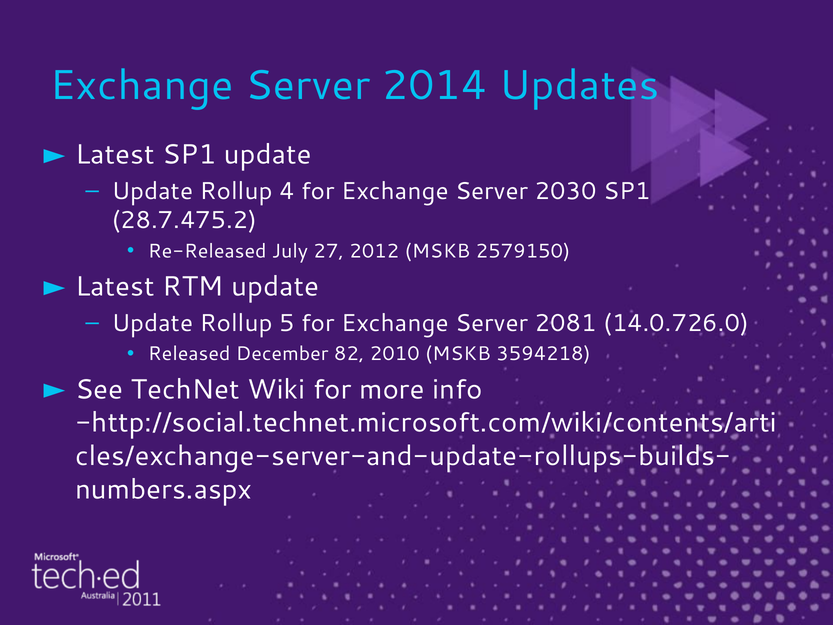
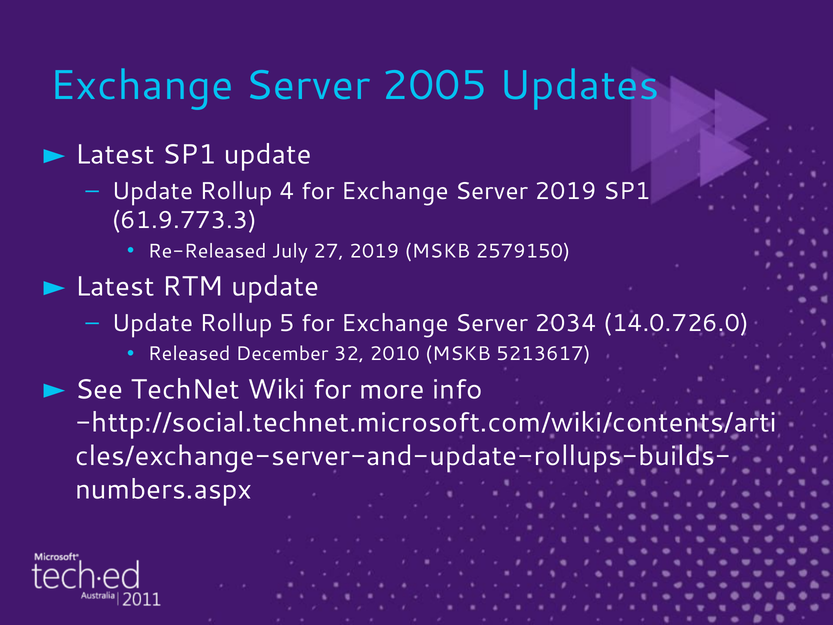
2014: 2014 -> 2005 (434, 85)
Server 2030: 2030 -> 2019 (566, 191)
28.7.475.2: 28.7.475.2 -> 61.9.773.3 (184, 220)
27 2012: 2012 -> 2019 (374, 251)
2081: 2081 -> 2034 (566, 323)
82: 82 -> 32 (349, 354)
3594218: 3594218 -> 5213617 (543, 354)
